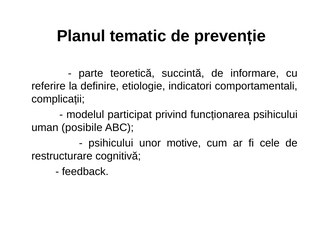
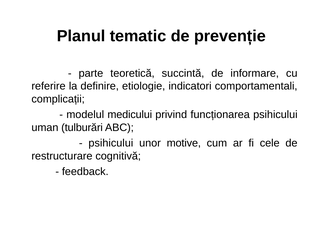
participat: participat -> medicului (130, 115)
posibile: posibile -> tulburări (82, 128)
